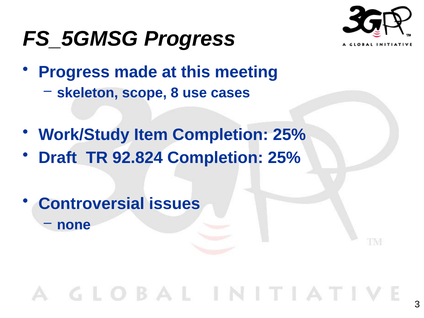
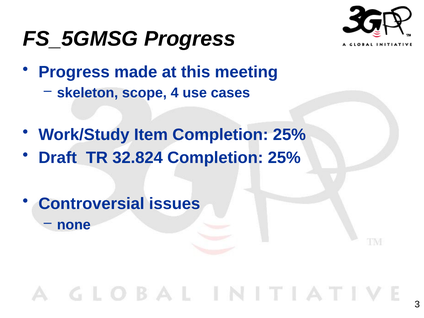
8: 8 -> 4 (175, 93)
92.824: 92.824 -> 32.824 (138, 158)
